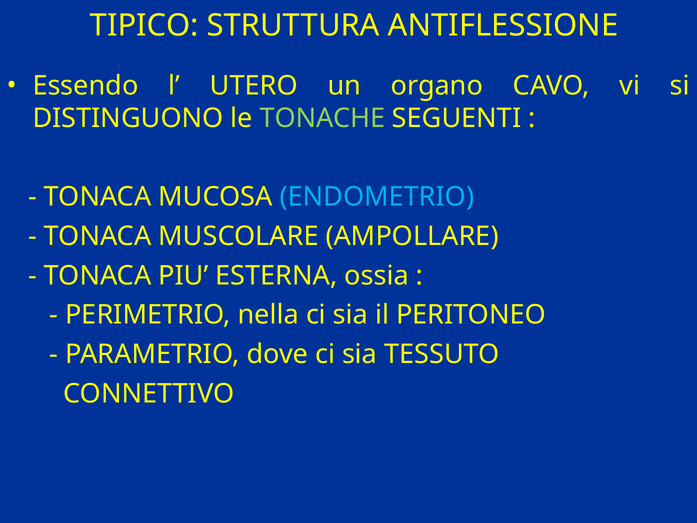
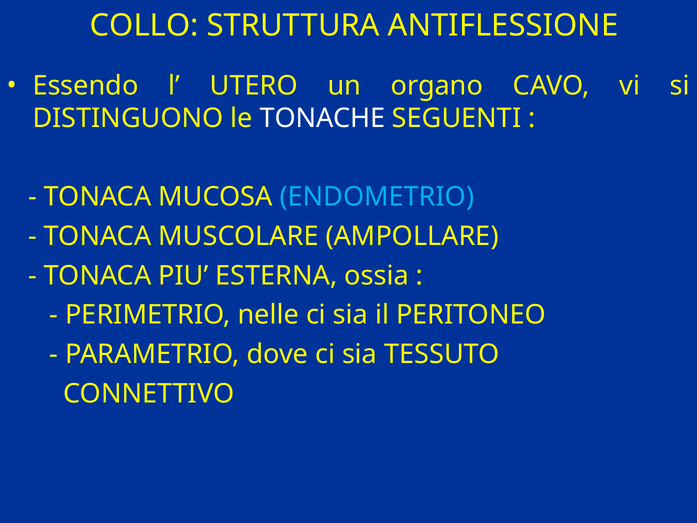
TIPICO: TIPICO -> COLLO (144, 25)
TONACHE colour: light green -> white (322, 118)
nella: nella -> nelle (268, 315)
